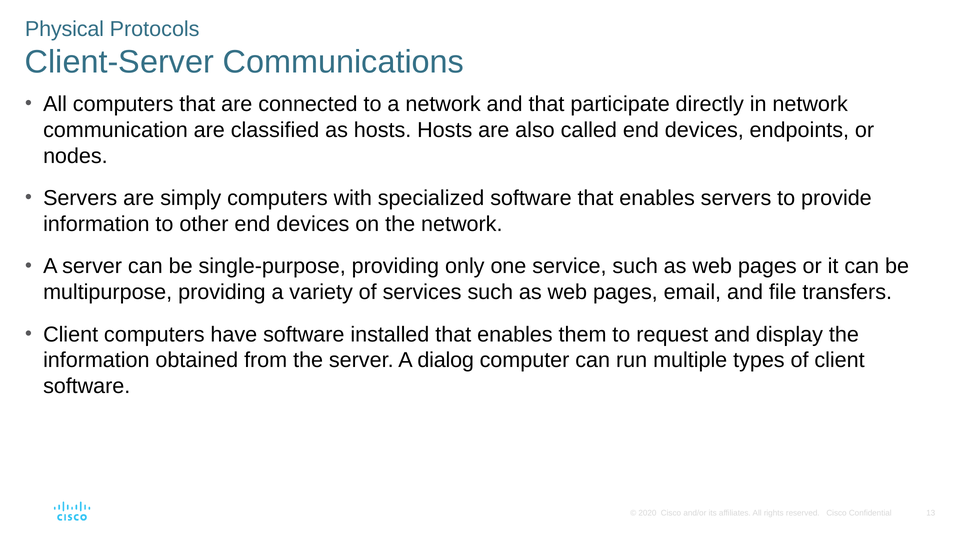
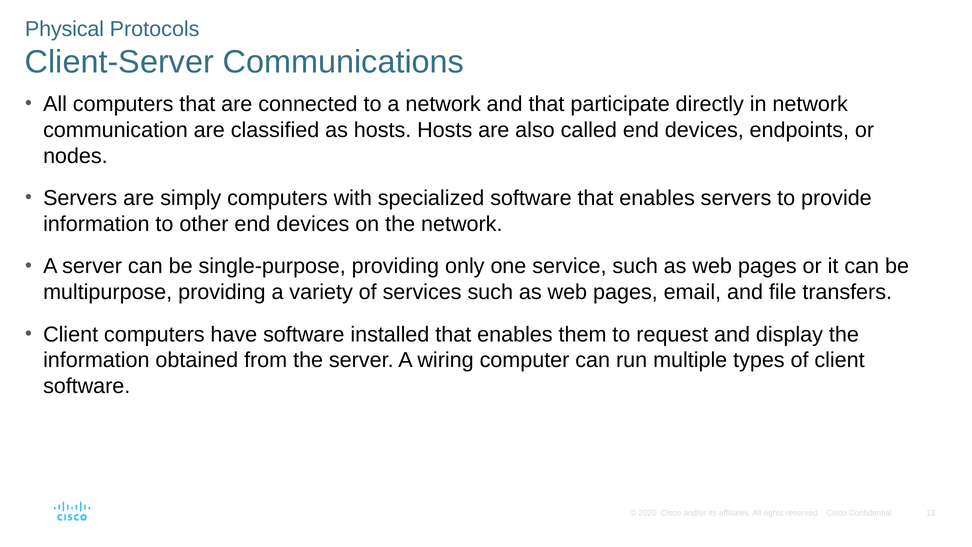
dialog: dialog -> wiring (446, 360)
